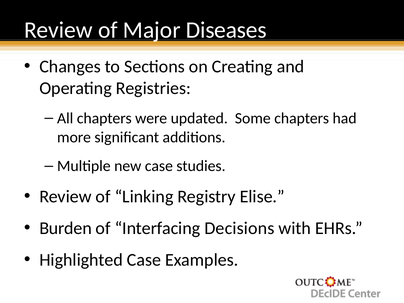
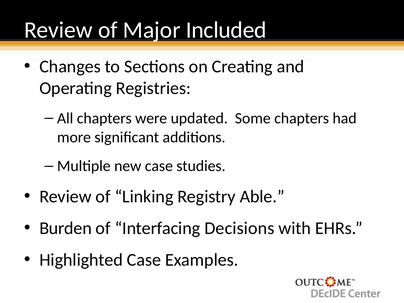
Diseases: Diseases -> Included (226, 30)
Elise: Elise -> Able (262, 197)
